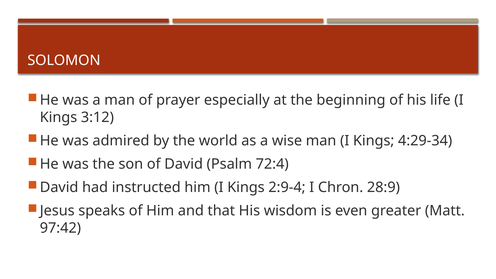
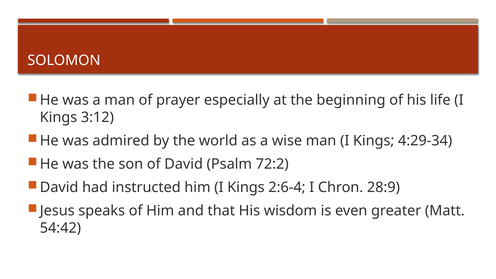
72:4: 72:4 -> 72:2 (272, 164)
2:9-4: 2:9-4 -> 2:6-4 (287, 188)
97:42: 97:42 -> 54:42 (60, 228)
